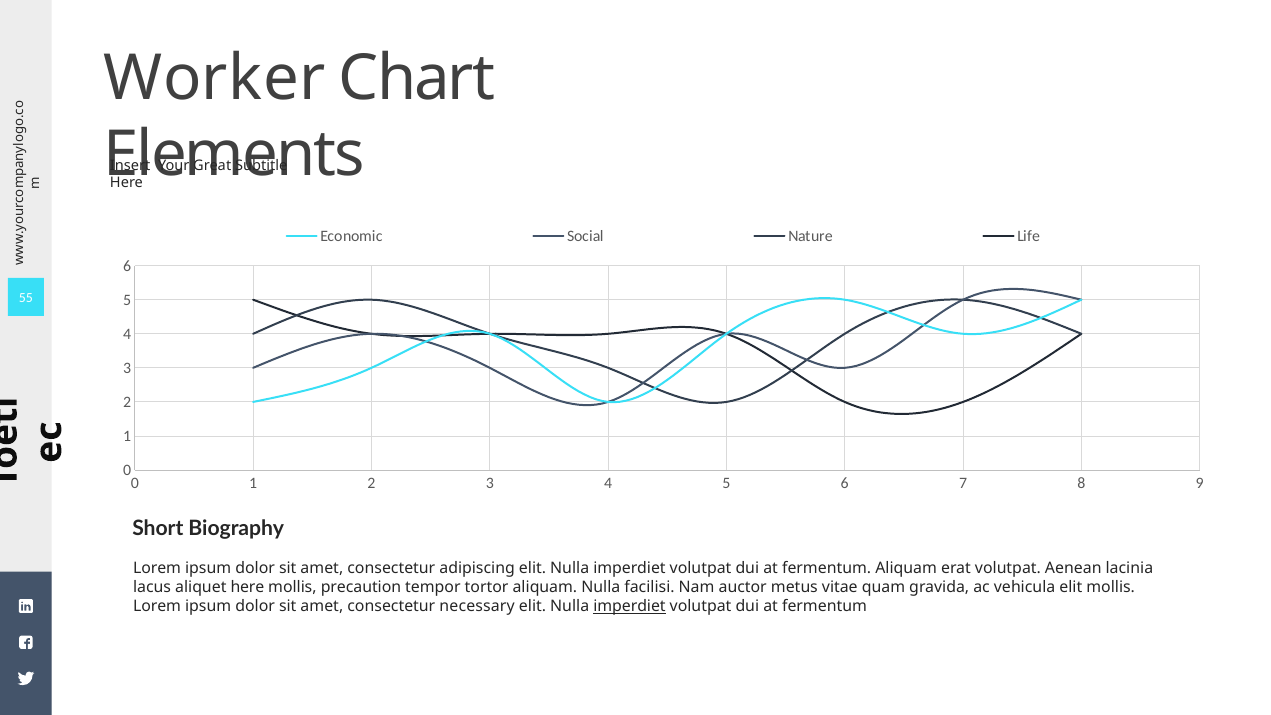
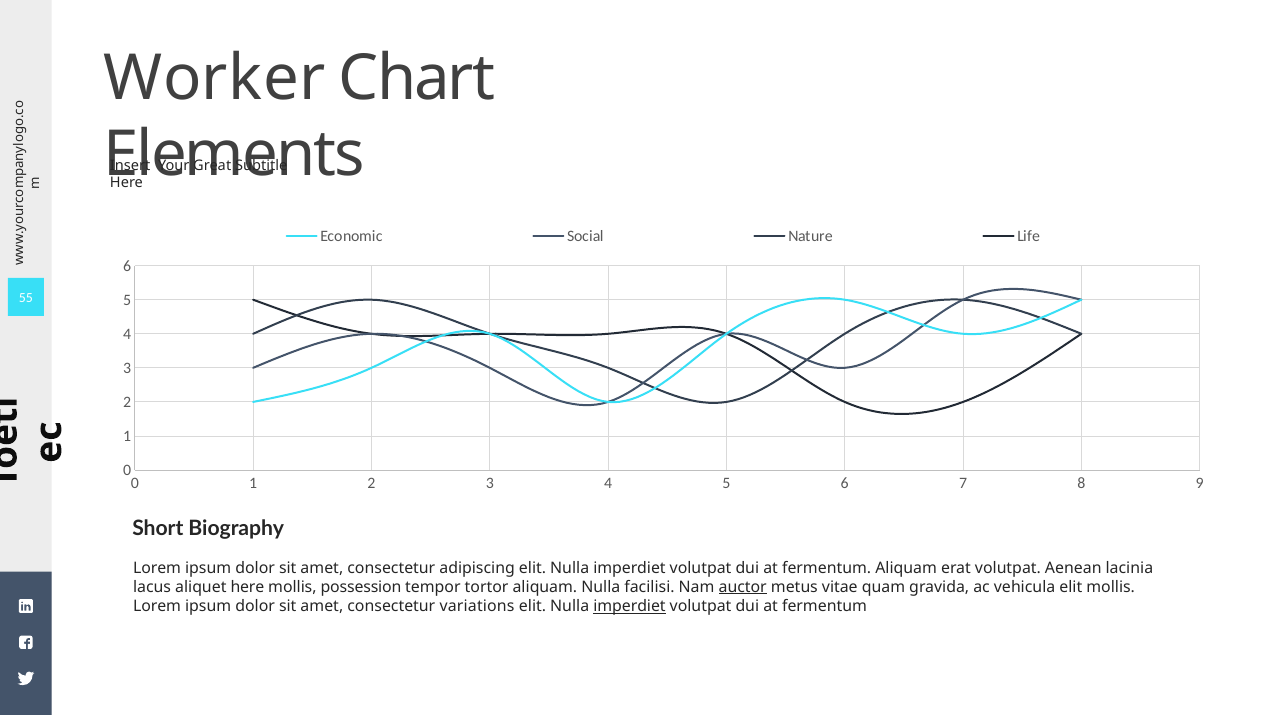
precaution: precaution -> possession (361, 587)
auctor underline: none -> present (743, 587)
necessary: necessary -> variations (477, 606)
